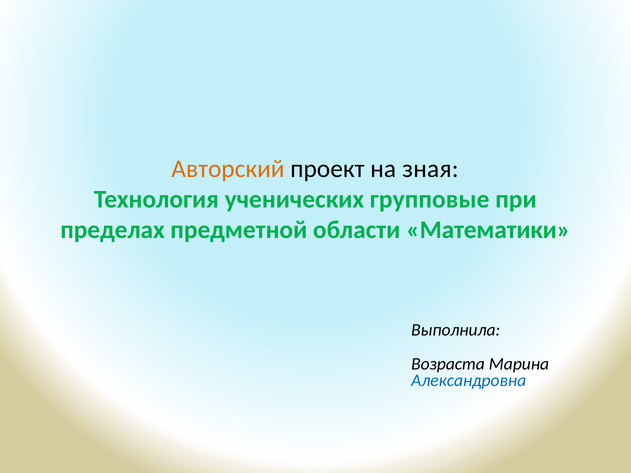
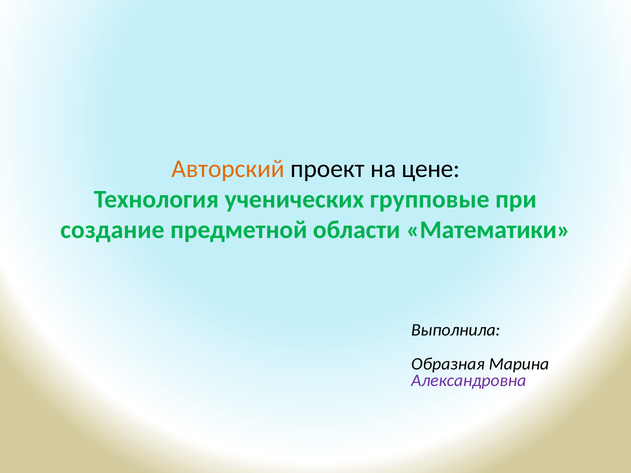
зная: зная -> цене (431, 169)
пределах: пределах -> создание (112, 230)
Возраста: Возраста -> Образная (448, 364)
Александровна colour: blue -> purple (469, 381)
